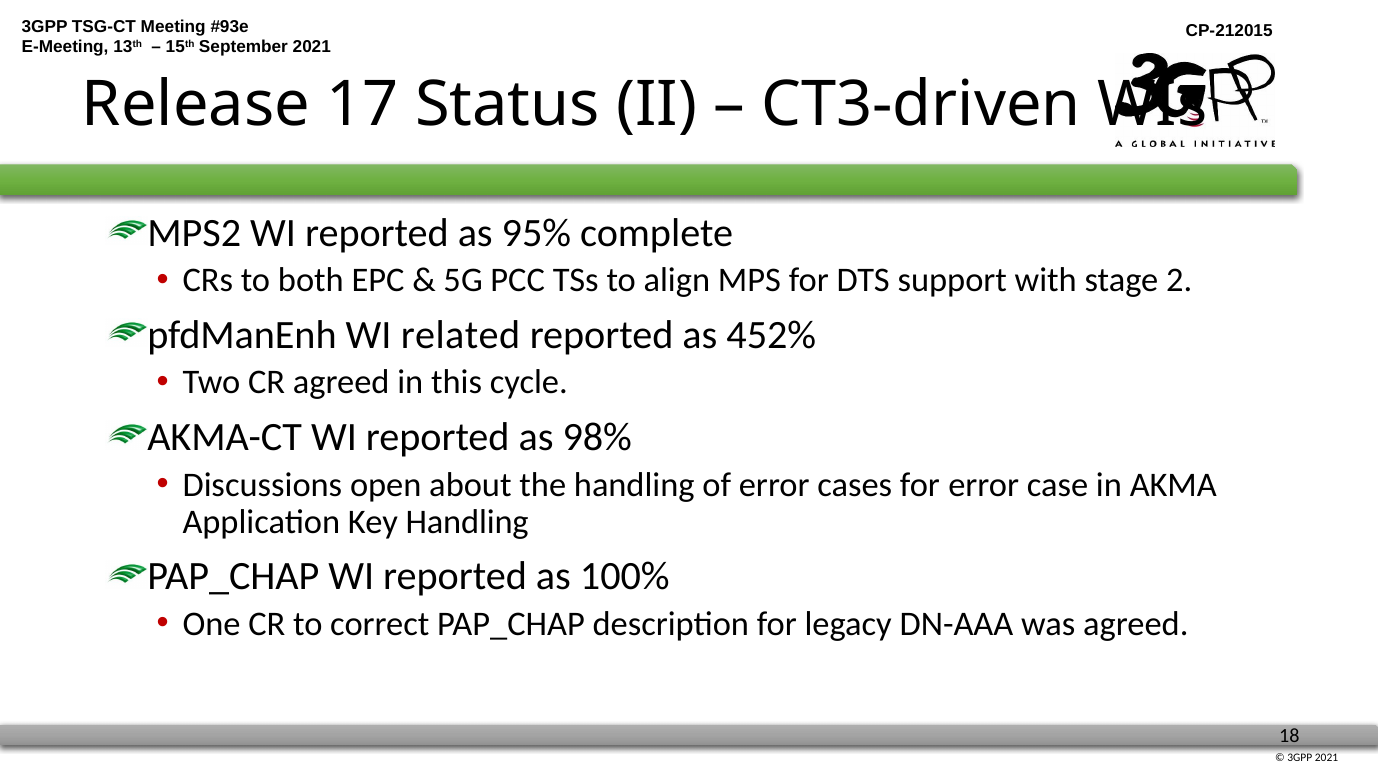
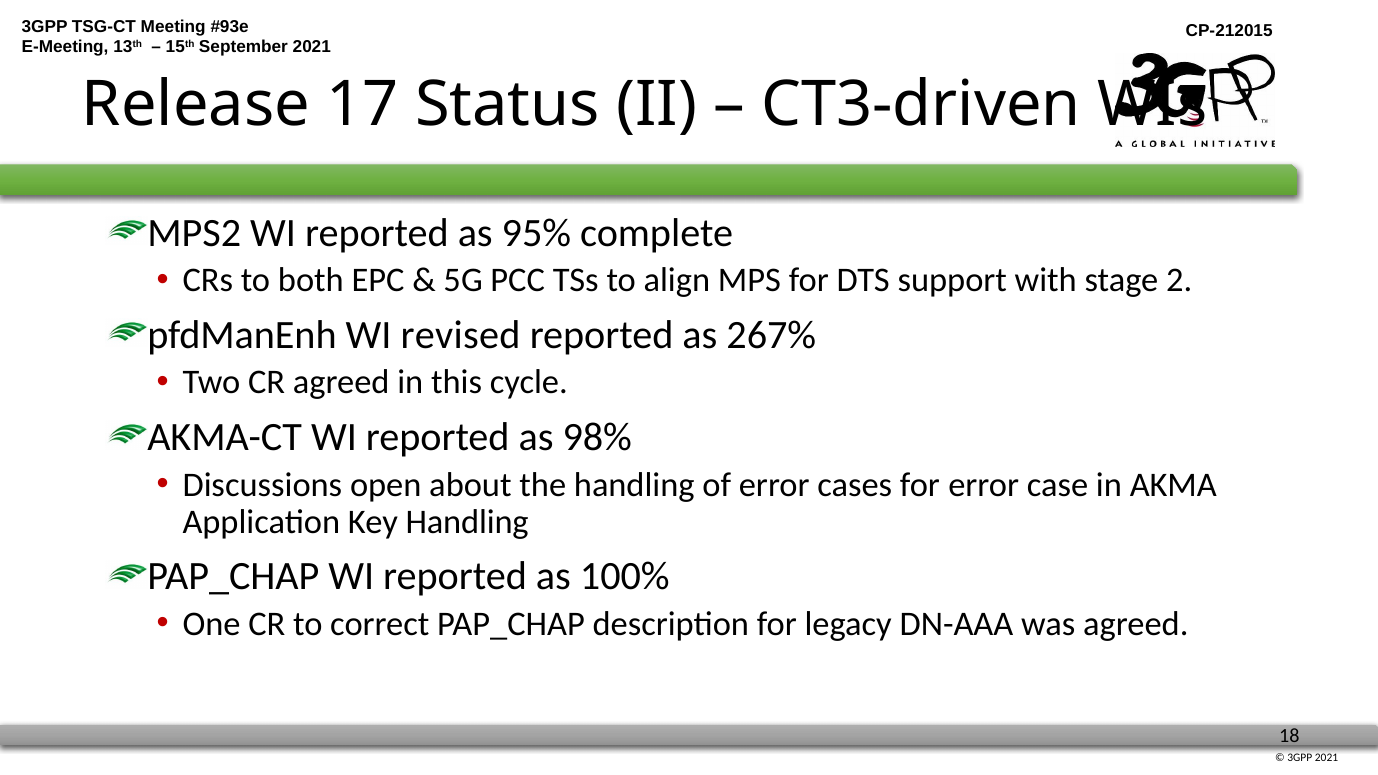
related: related -> revised (460, 335)
452%: 452% -> 267% (771, 335)
